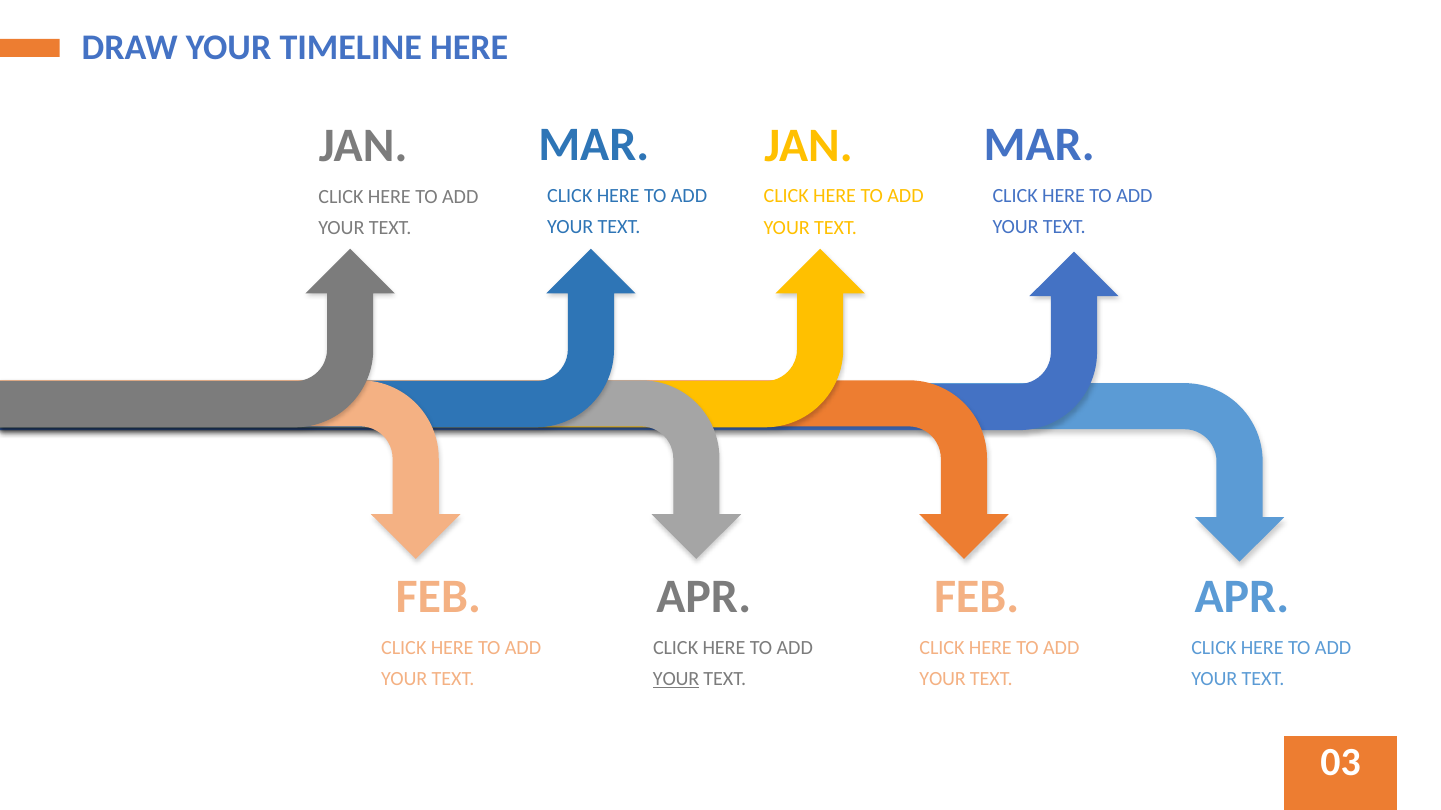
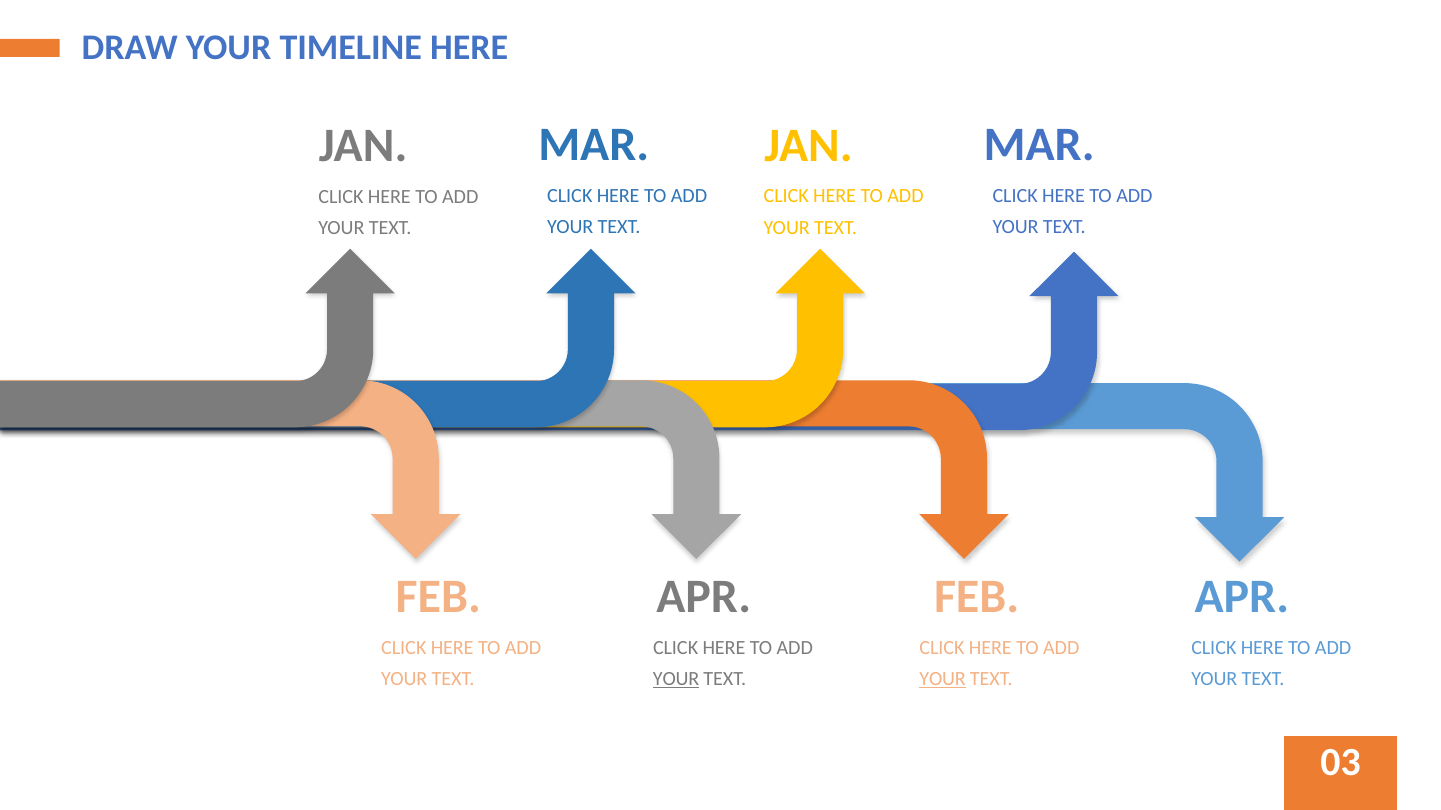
YOUR underline: none -> present (943, 679)
